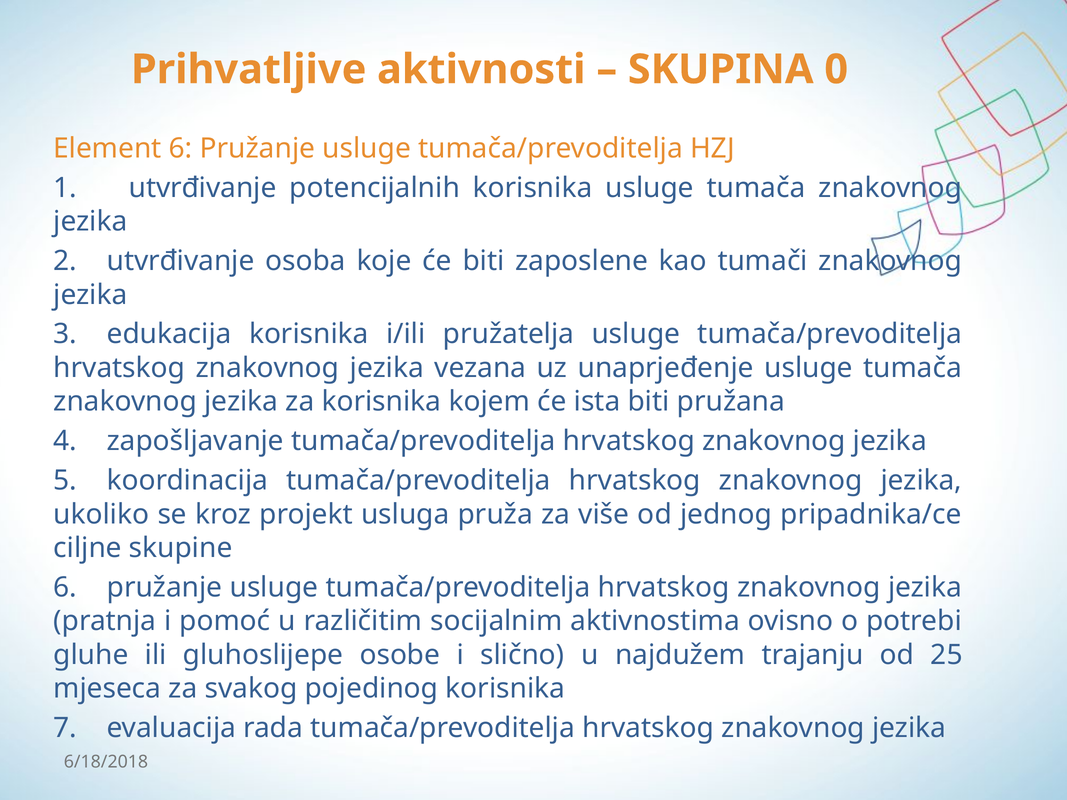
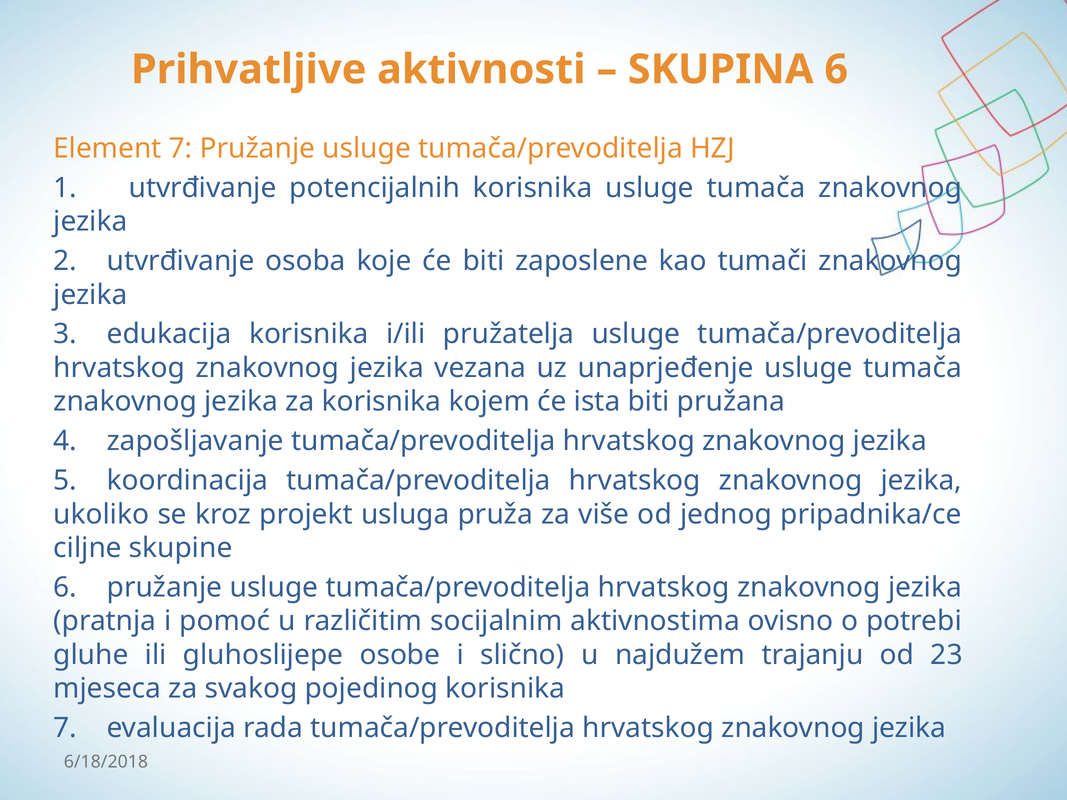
SKUPINA 0: 0 -> 6 (836, 70)
Element 6: 6 -> 7 (181, 148)
25: 25 -> 23 (947, 655)
